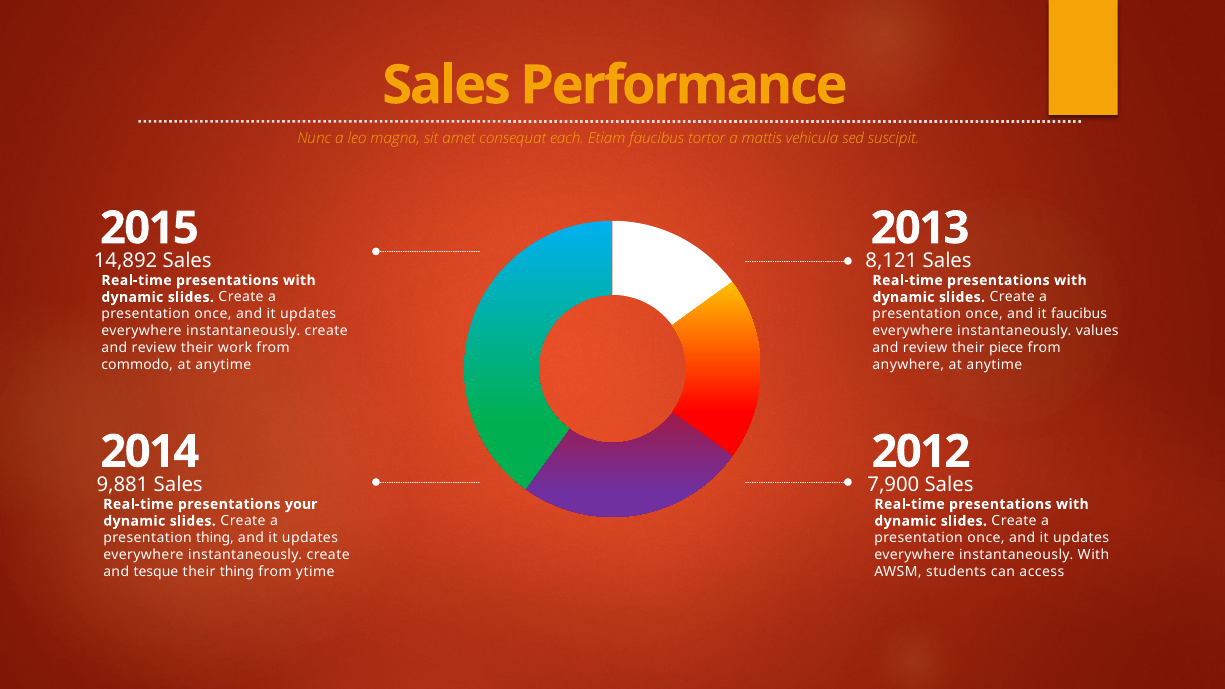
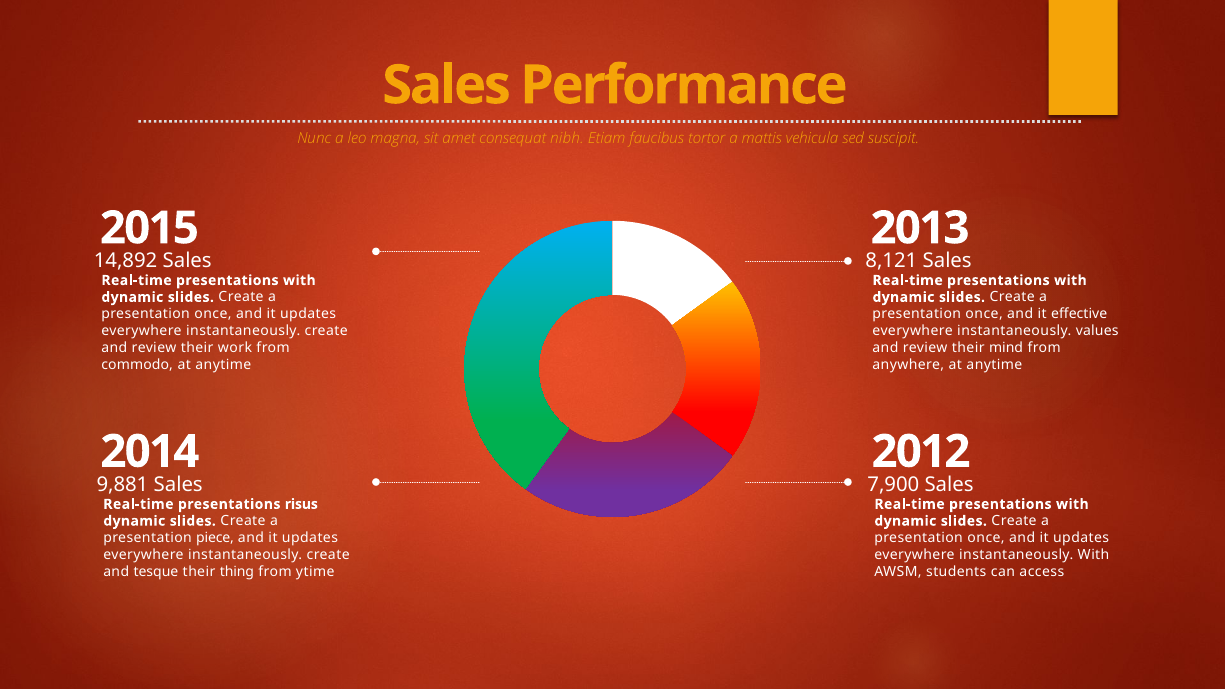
each: each -> nibh (567, 138)
it faucibus: faucibus -> effective (1079, 314)
piece: piece -> mind (1006, 348)
your: your -> risus (301, 504)
presentation thing: thing -> piece (215, 538)
